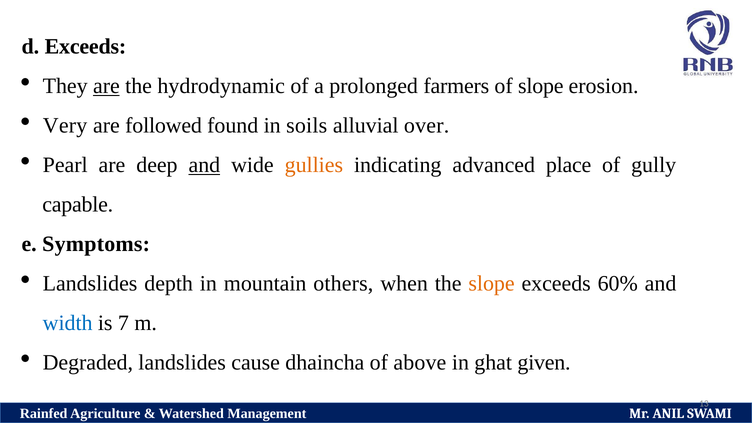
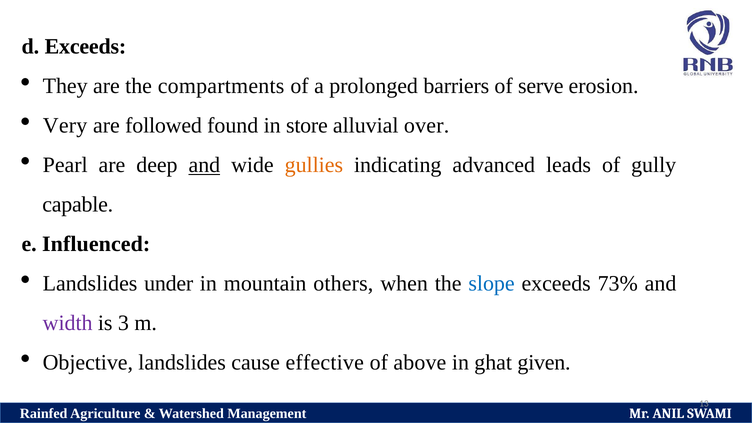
are underline: present -> none (106, 86)
hydrodynamic: hydrodynamic -> compartments (221, 86)
farmers: farmers -> barriers (456, 86)
of slope: slope -> serve (541, 86)
soils: soils -> store (307, 126)
place: place -> leads (569, 165)
Symptoms: Symptoms -> Influenced (96, 244)
depth: depth -> under (169, 284)
slope colour: orange -> blue (492, 284)
60%: 60% -> 73% (618, 284)
width colour: blue -> purple (68, 323)
7: 7 -> 3 (123, 323)
Degraded: Degraded -> Objective (88, 363)
dhaincha: dhaincha -> effective (325, 363)
